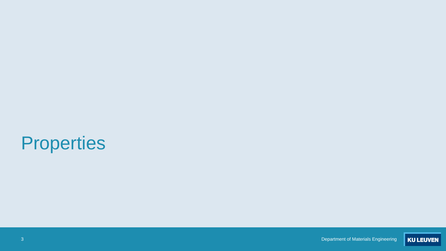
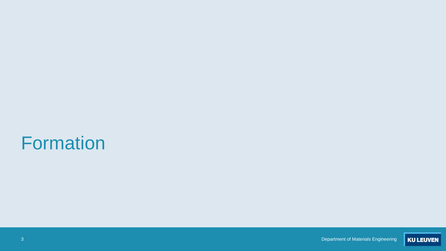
Properties: Properties -> Formation (63, 143)
